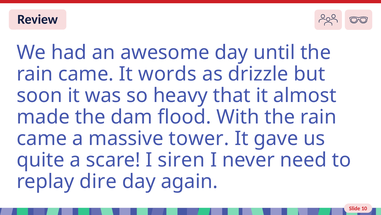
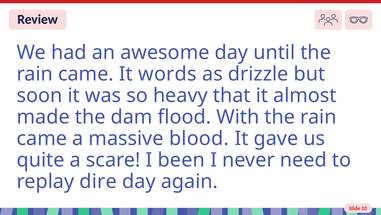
tower: tower -> blood (199, 138)
siren: siren -> been (181, 160)
